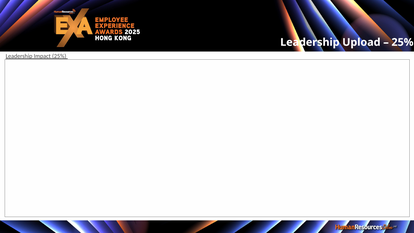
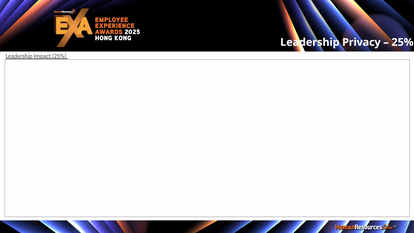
Upload: Upload -> Privacy (361, 42)
